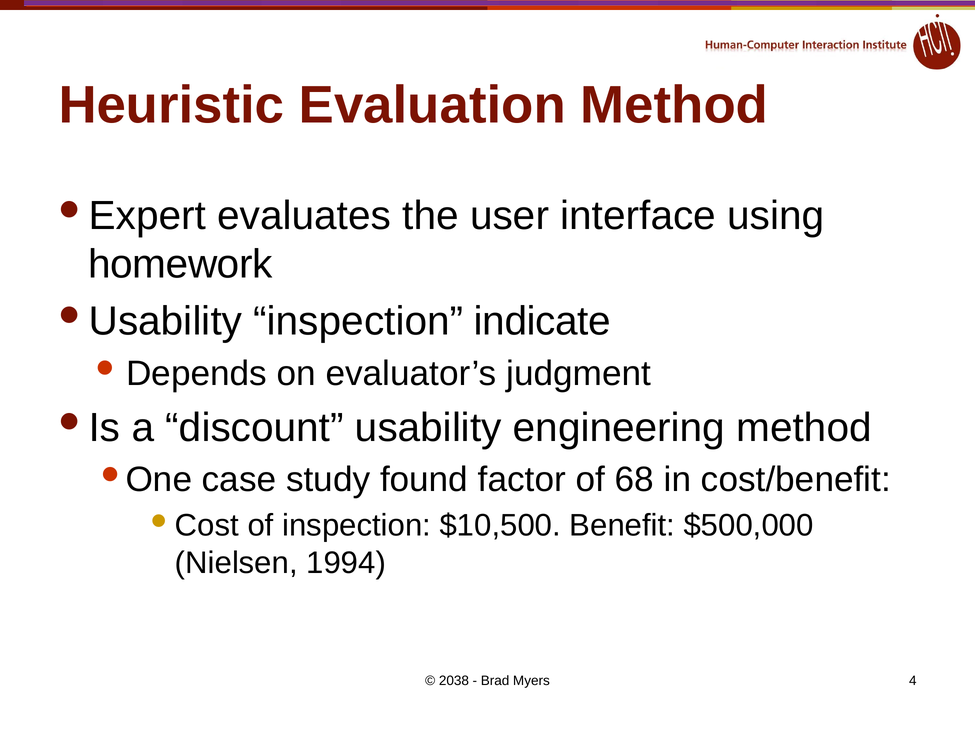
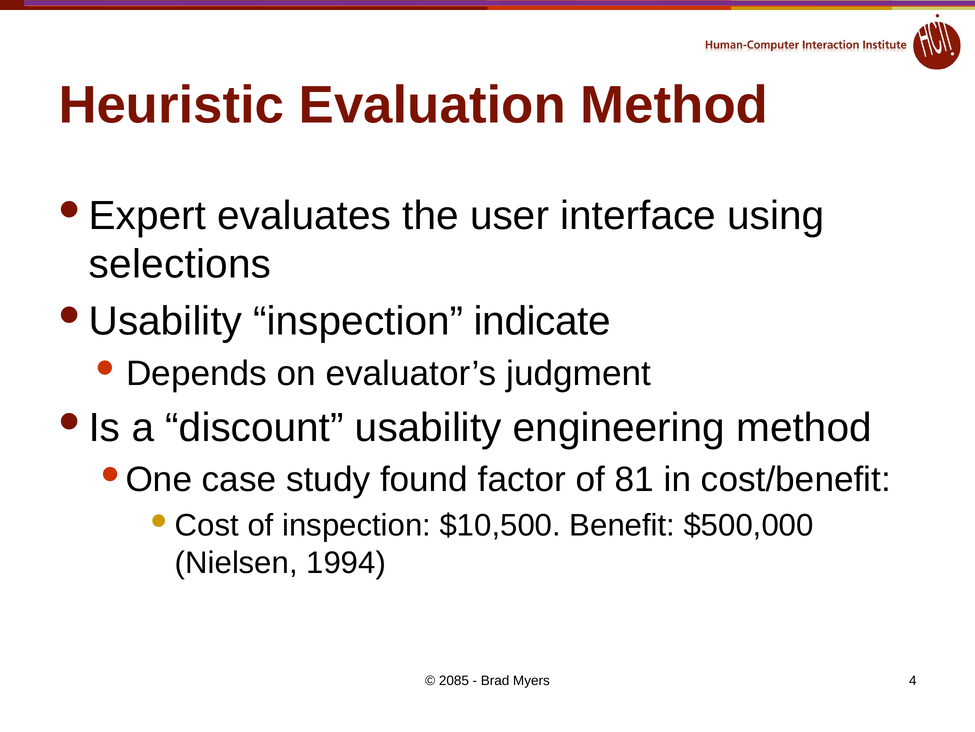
homework: homework -> selections (180, 264)
68: 68 -> 81 (634, 479)
2038: 2038 -> 2085 (454, 680)
